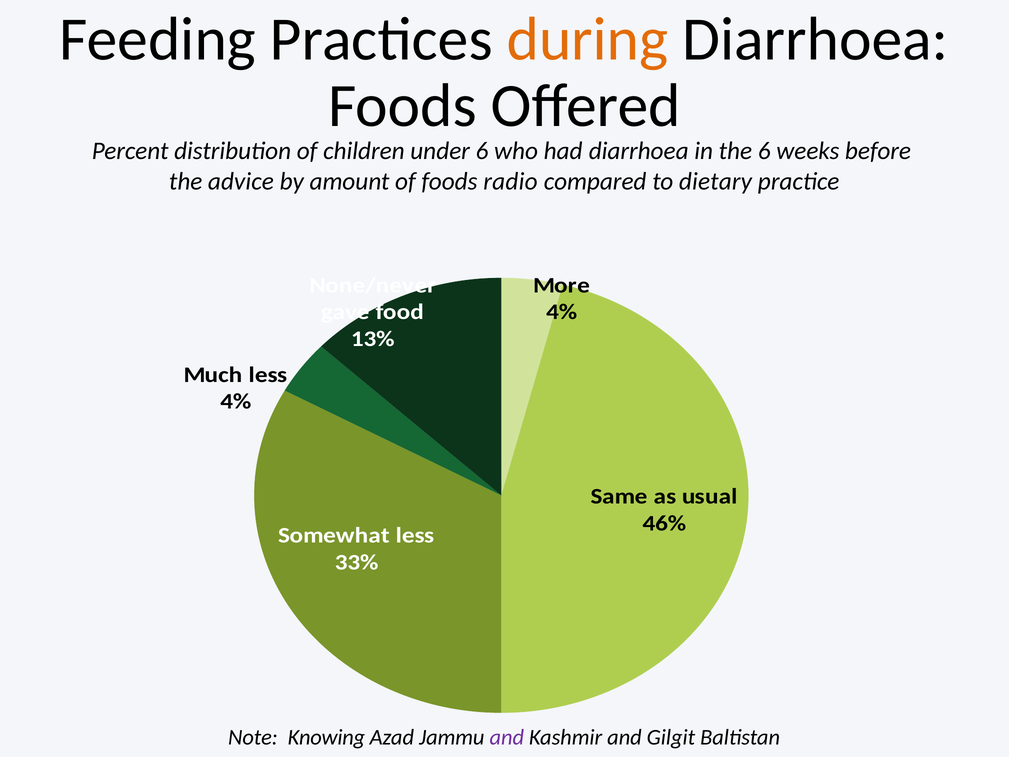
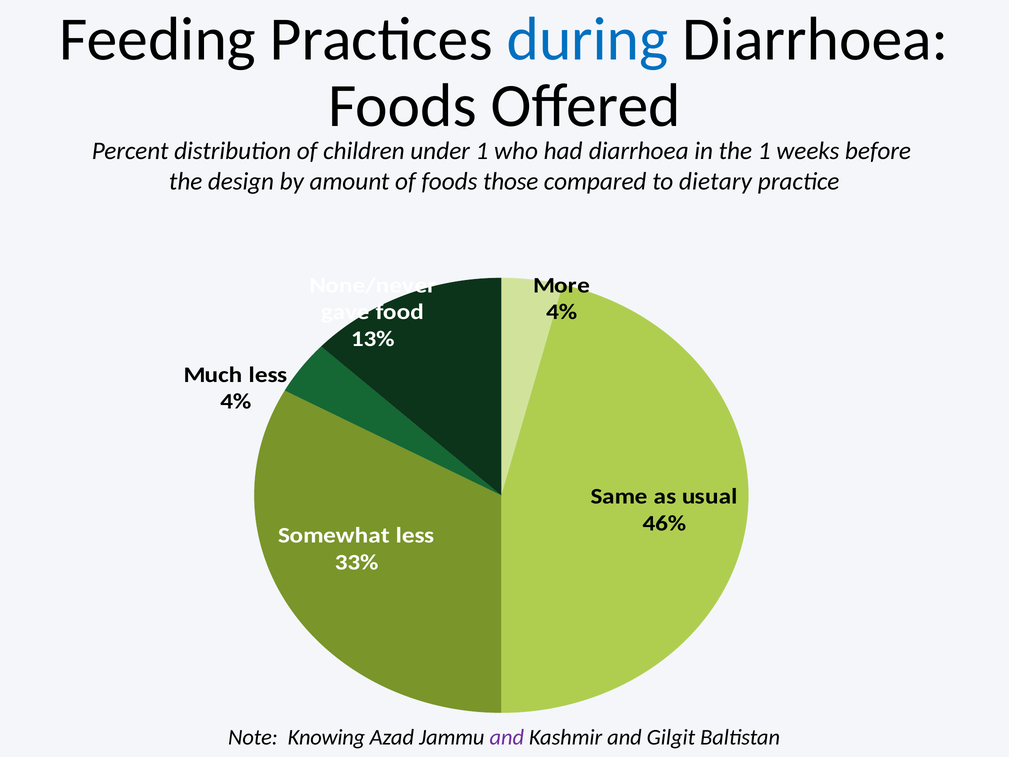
during colour: orange -> blue (587, 39)
under 6: 6 -> 1 (482, 151)
the 6: 6 -> 1 (764, 151)
advice: advice -> design (241, 181)
radio: radio -> those (511, 181)
